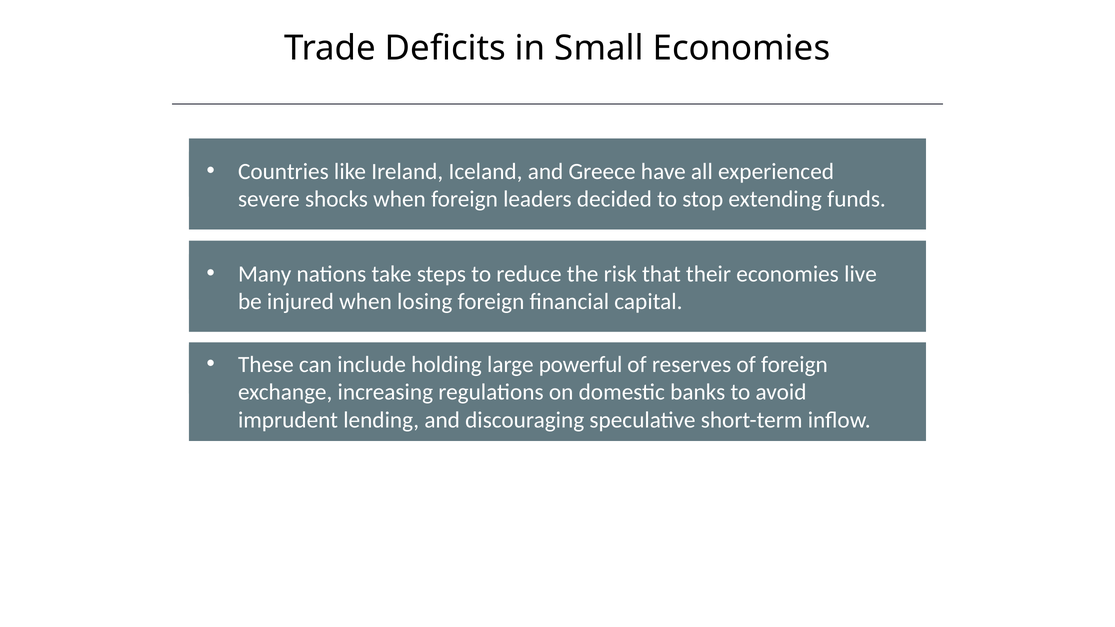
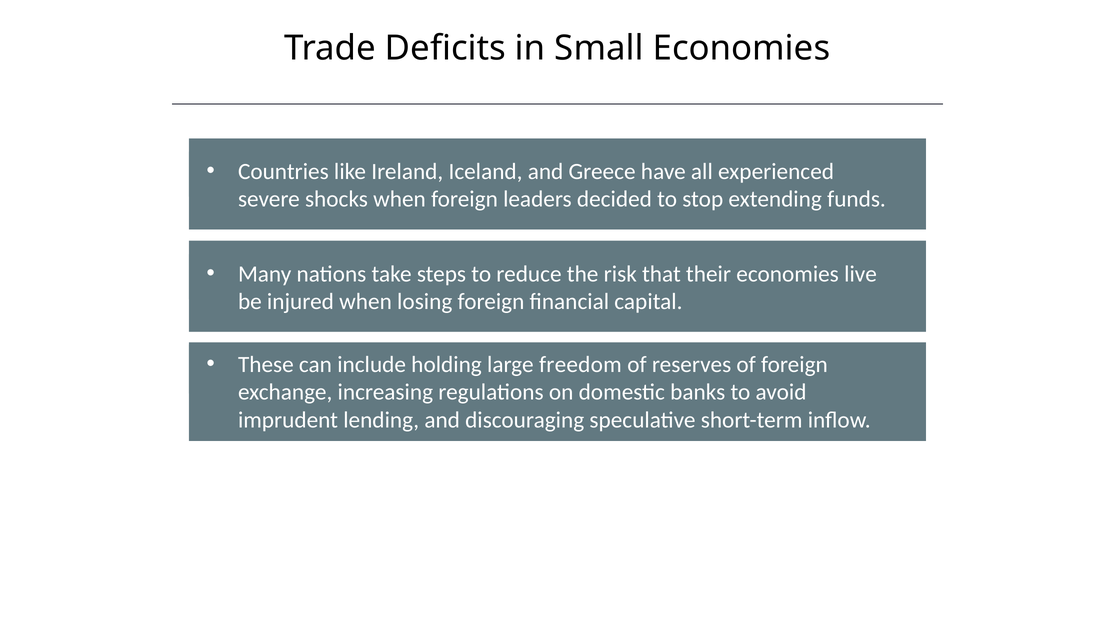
powerful: powerful -> freedom (580, 364)
